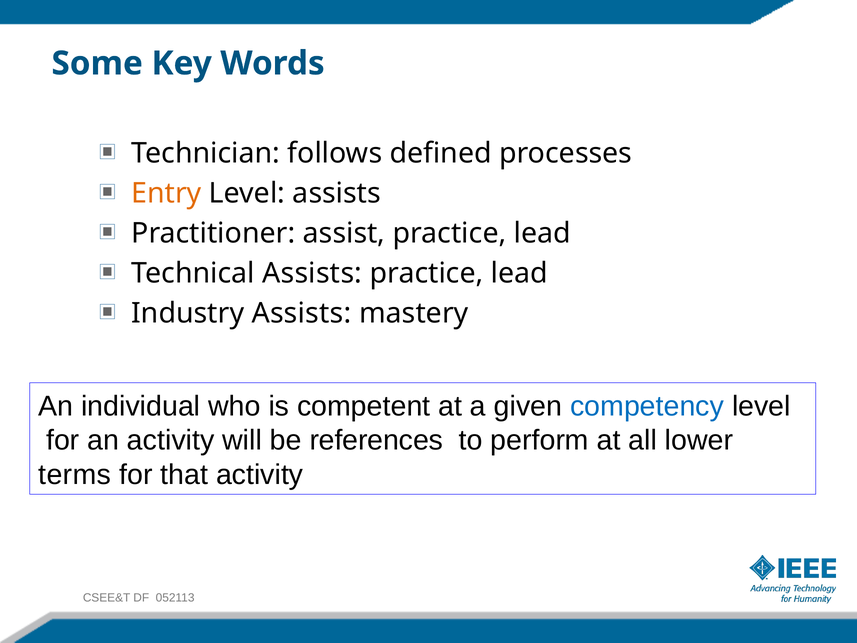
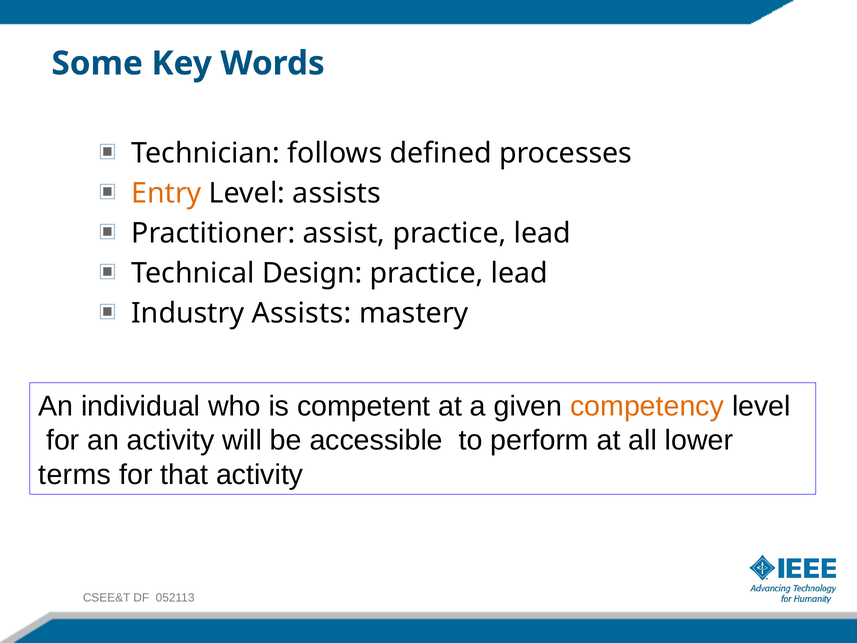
Technical Assists: Assists -> Design (312, 273)
competency colour: blue -> orange (647, 406)
references: references -> accessible (376, 440)
